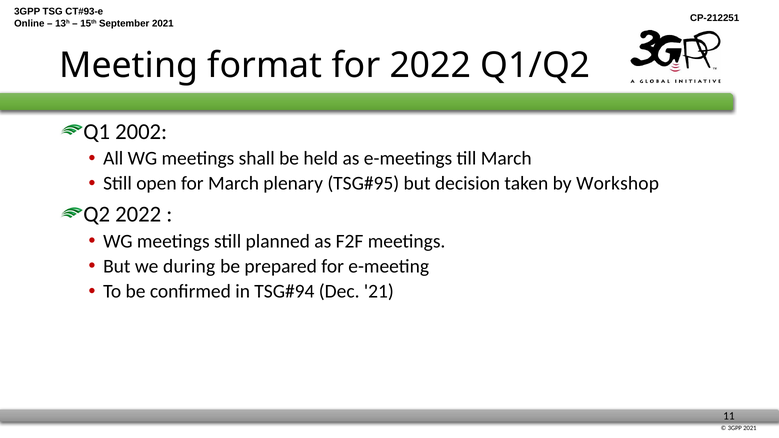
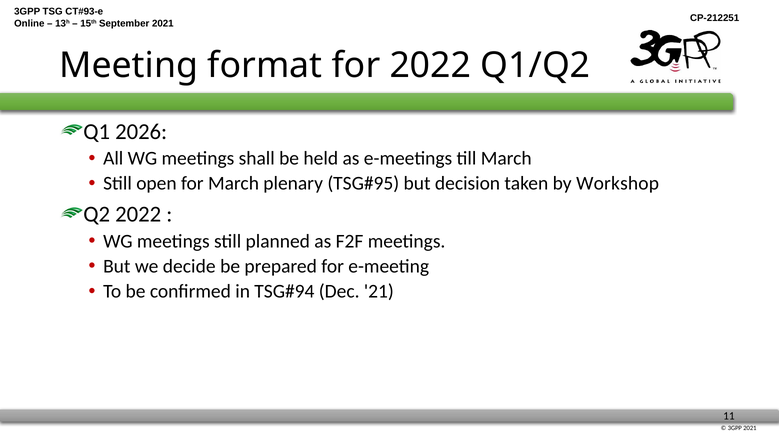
2002: 2002 -> 2026 (141, 132)
during: during -> decide (189, 266)
